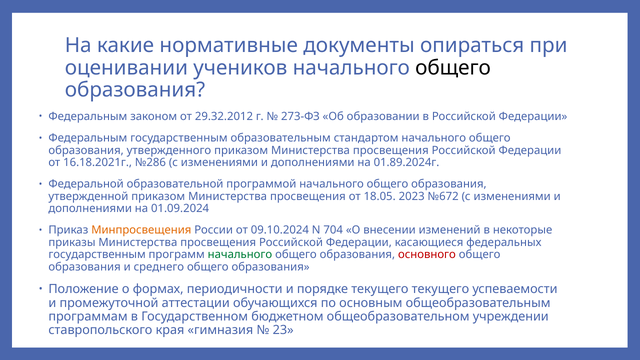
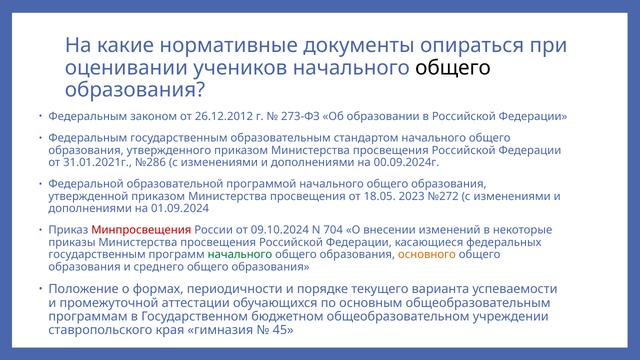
29.32.2012: 29.32.2012 -> 26.12.2012 (224, 116)
16.18.2021г: 16.18.2021г -> 31.01.2021г (98, 163)
01.89.2024г: 01.89.2024г -> 00.09.2024г (406, 163)
№672: №672 -> №272 (443, 196)
Минпросвещения colour: orange -> red (141, 230)
основного colour: red -> orange (427, 255)
текущего текущего: текущего -> варианта (440, 289)
23: 23 -> 45 (283, 330)
